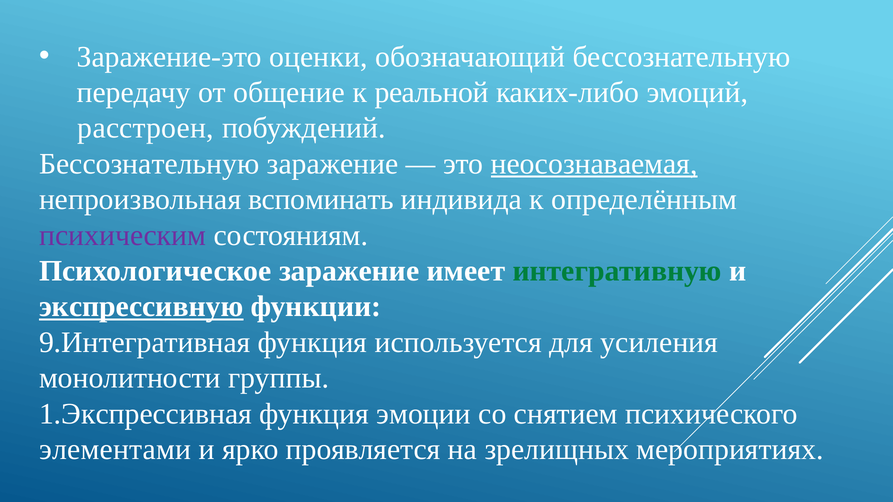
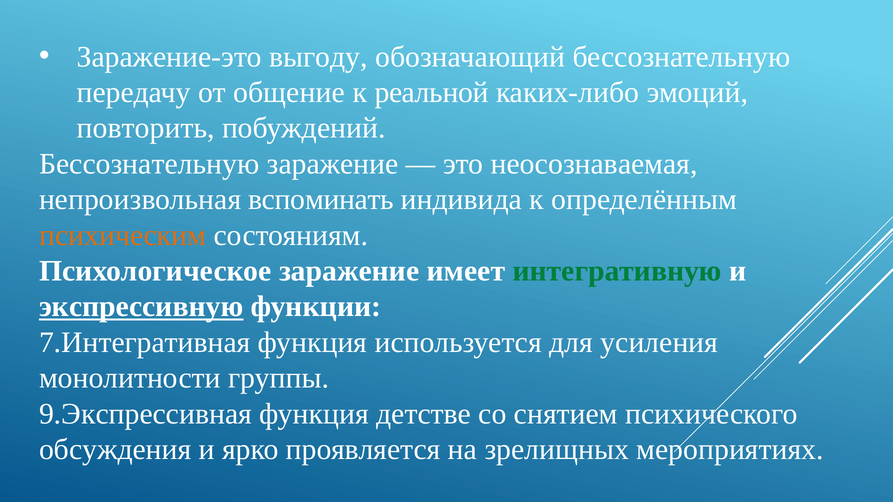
оценки: оценки -> выгоду (318, 57)
расстроен: расстроен -> повторить (146, 128)
неосознаваемая underline: present -> none (594, 164)
психическим colour: purple -> orange (123, 235)
9.Интегративная: 9.Интегративная -> 7.Интегративная (145, 343)
1.Экспрессивная: 1.Экспрессивная -> 9.Экспрессивная (146, 414)
эмоции: эмоции -> детстве (424, 414)
элементами: элементами -> обсуждения (115, 450)
